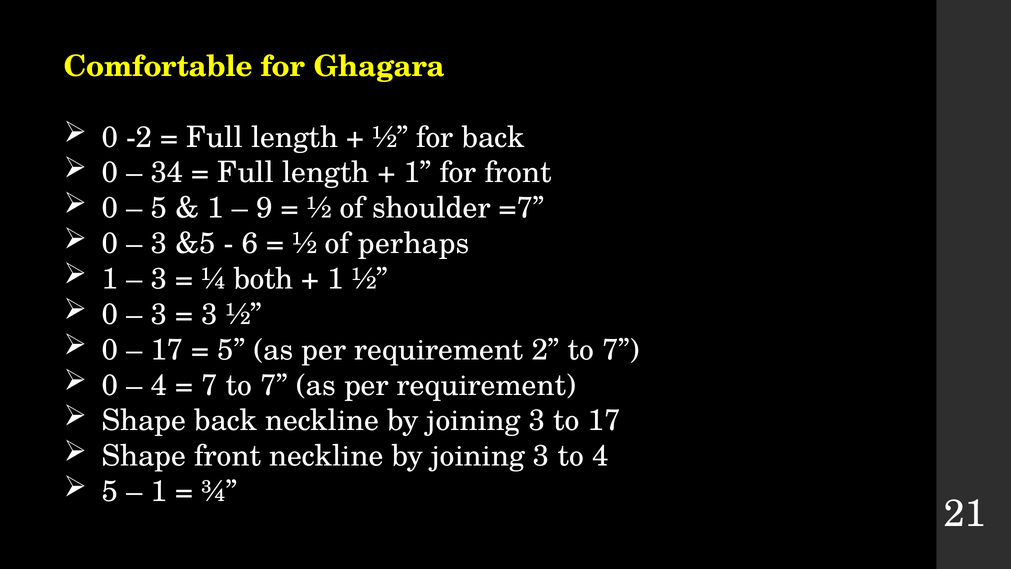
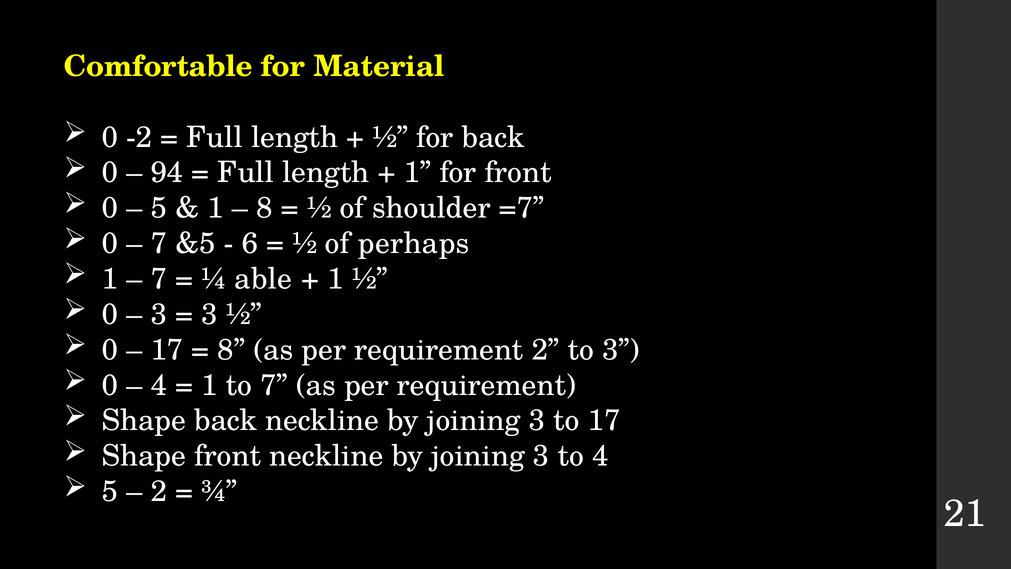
Ghagara: Ghagara -> Material (379, 66)
34: 34 -> 94 (167, 173)
9: 9 -> 8 (265, 208)
3: 3 -> 7 (159, 243)
3: 3 -> 7 (159, 279)
both: both -> able (263, 279)
5: 5 -> 8 (231, 350)
2 to 7: 7 -> 3 (621, 350)
7: 7 -> 1 (209, 385)
1: 1 -> 2 (159, 491)
